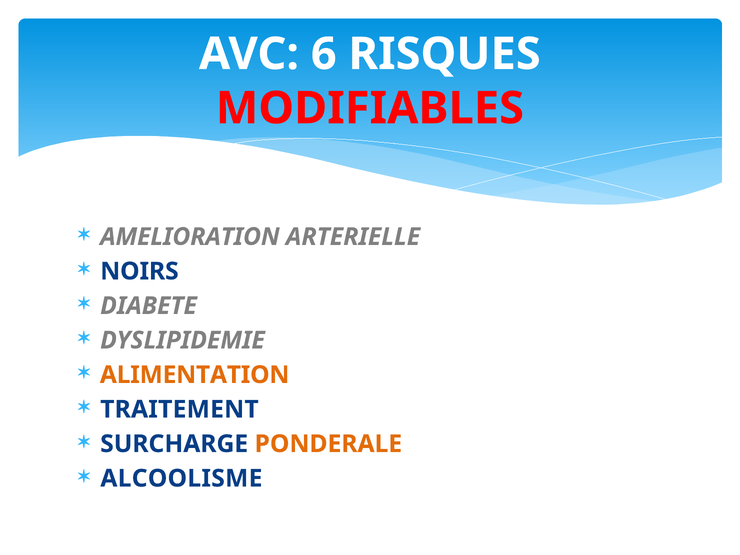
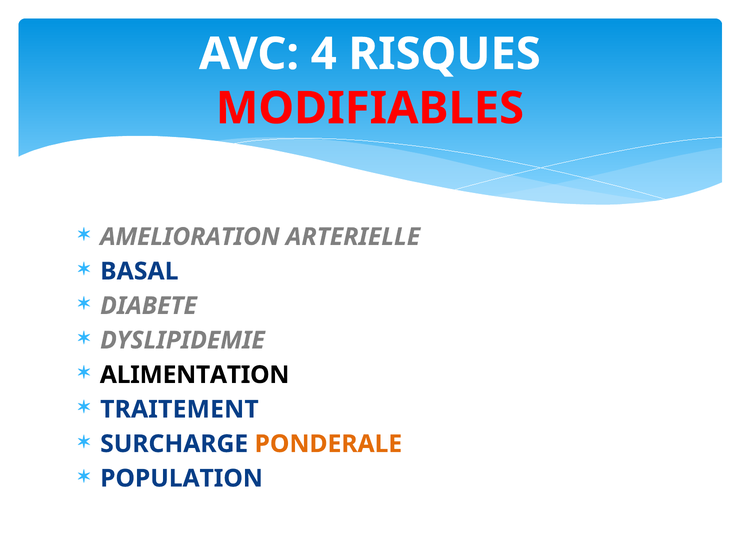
6: 6 -> 4 (324, 54)
NOIRS: NOIRS -> BASAL (139, 271)
ALIMENTATION colour: orange -> black (195, 375)
ALCOOLISME: ALCOOLISME -> POPULATION (182, 478)
